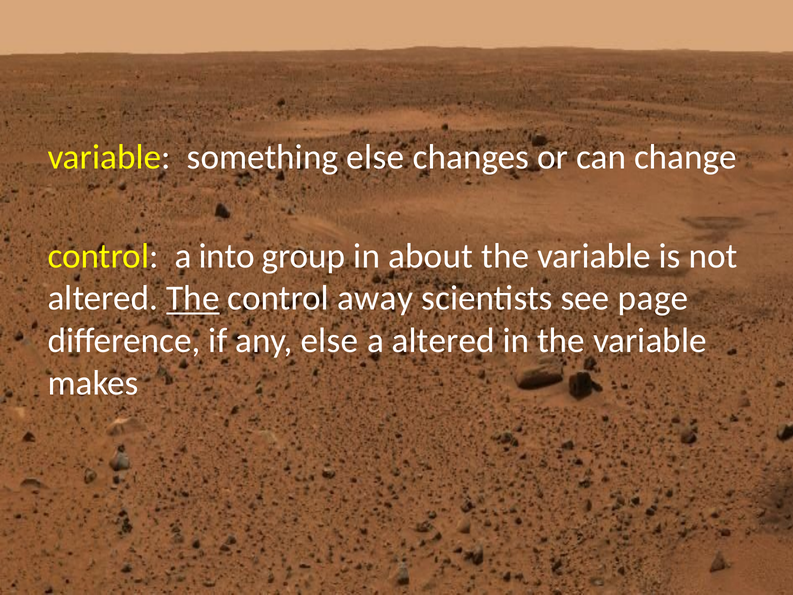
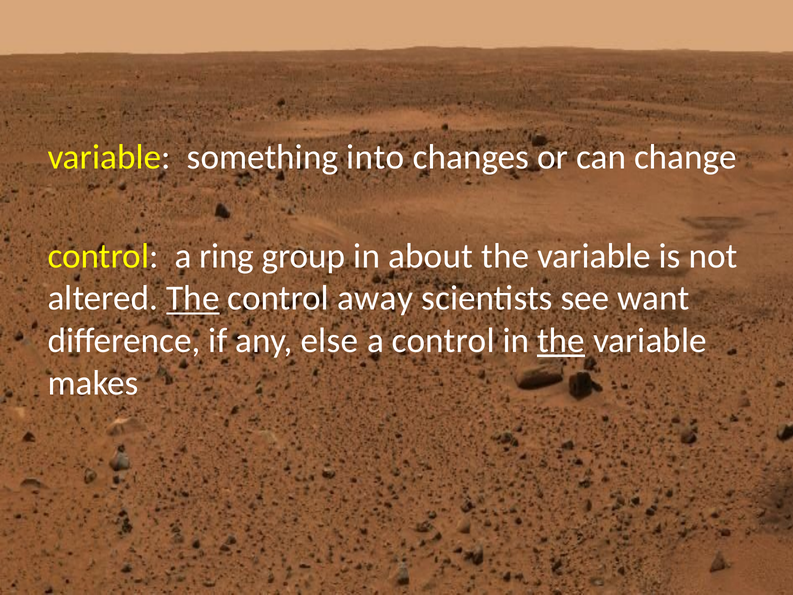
something else: else -> into (375, 157)
into: into -> ring (227, 256)
page: page -> want (653, 298)
a altered: altered -> control (443, 340)
the underline: none -> present (561, 340)
